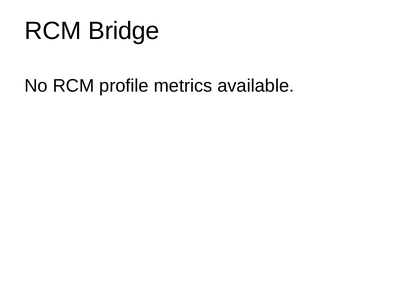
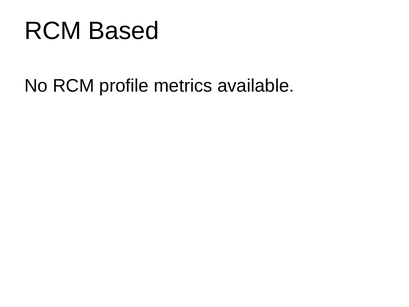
Bridge: Bridge -> Based (124, 31)
